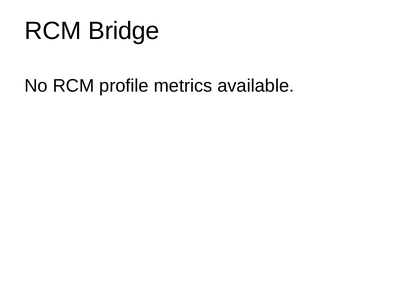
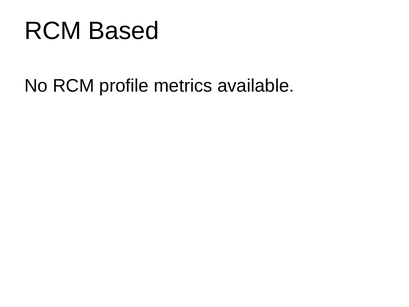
Bridge: Bridge -> Based (124, 31)
